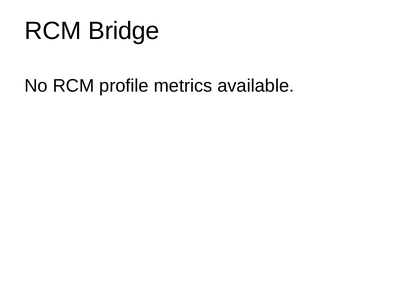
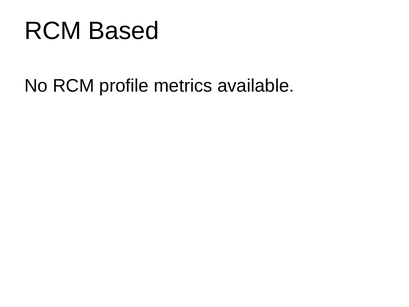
Bridge: Bridge -> Based (124, 31)
